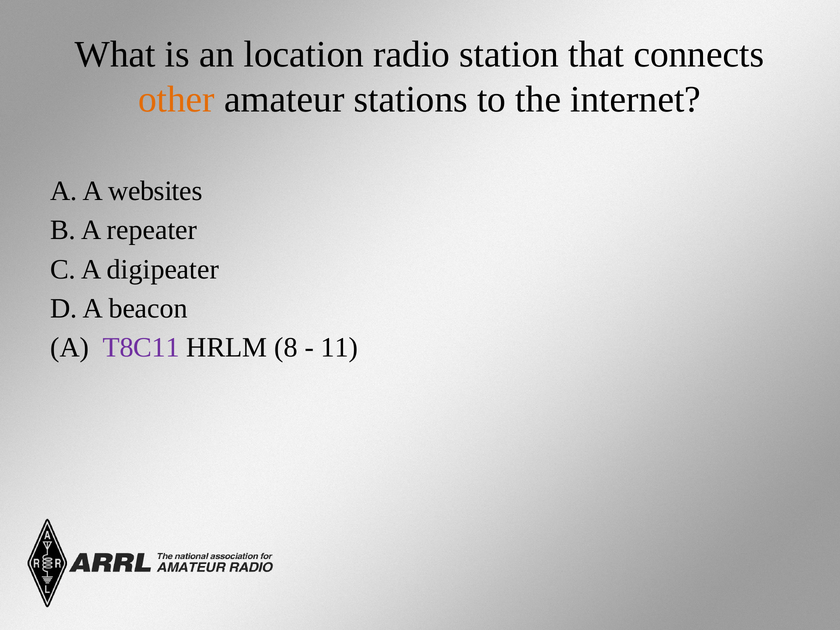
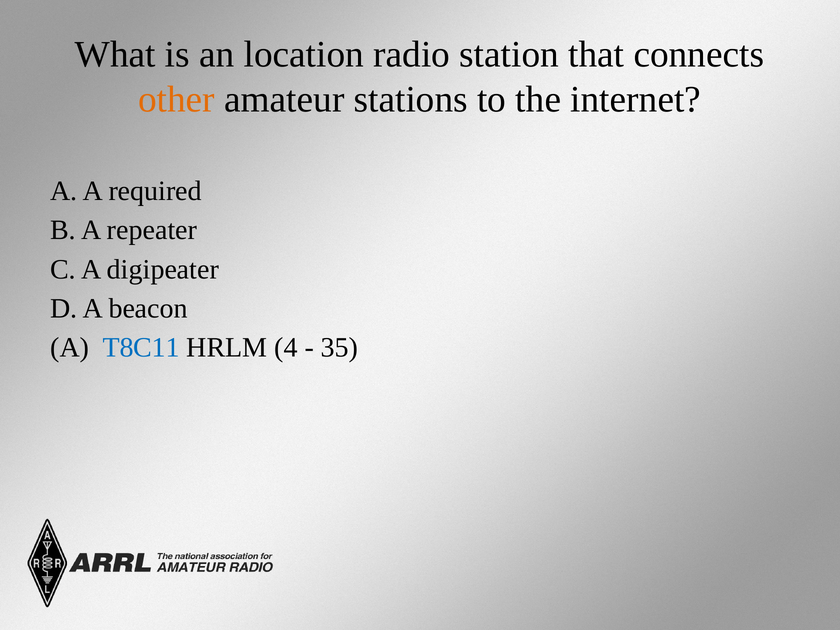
websites: websites -> required (155, 191)
T8C11 colour: purple -> blue (141, 348)
8: 8 -> 4 (286, 348)
11: 11 -> 35 (340, 348)
